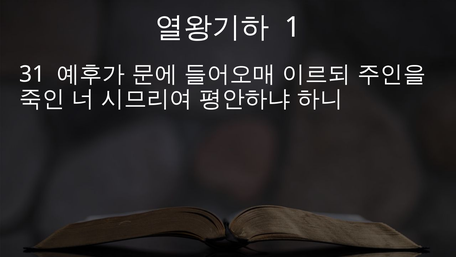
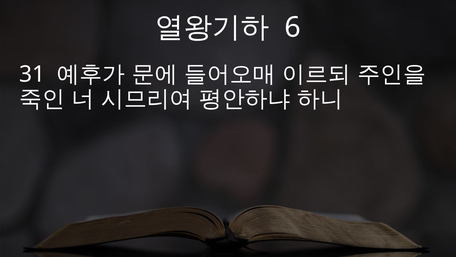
1: 1 -> 6 (293, 27)
